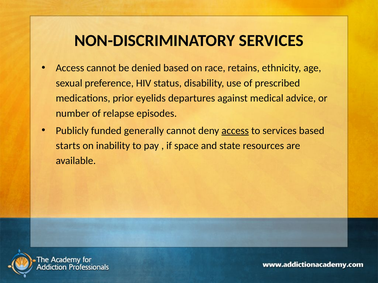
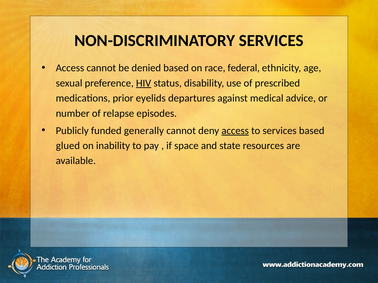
retains: retains -> federal (244, 68)
HIV underline: none -> present (144, 83)
starts: starts -> glued (68, 146)
